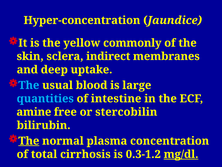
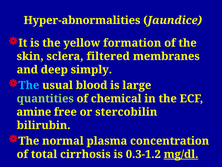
Hyper-concentration: Hyper-concentration -> Hyper-abnormalities (82, 20)
commonly: commonly -> formation (132, 43)
indirect: indirect -> filtered (108, 56)
uptake: uptake -> simply (91, 69)
quantities colour: light blue -> light green (45, 98)
intestine: intestine -> chemical (116, 98)
The underline: present -> none (29, 141)
